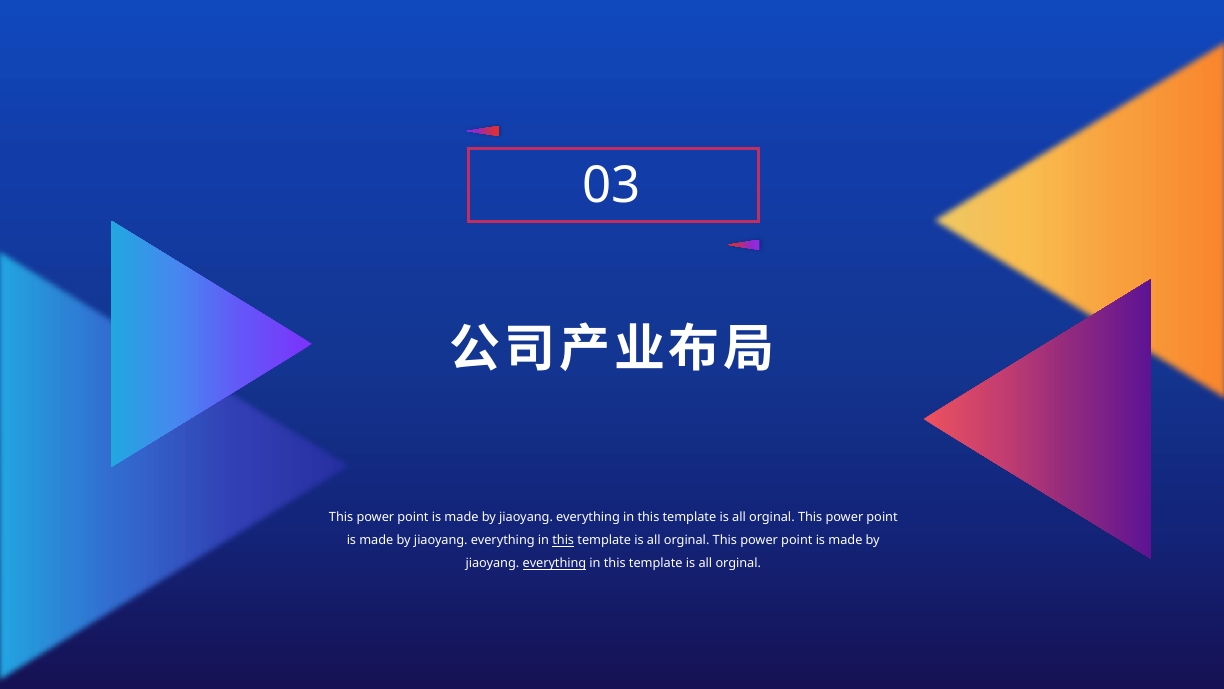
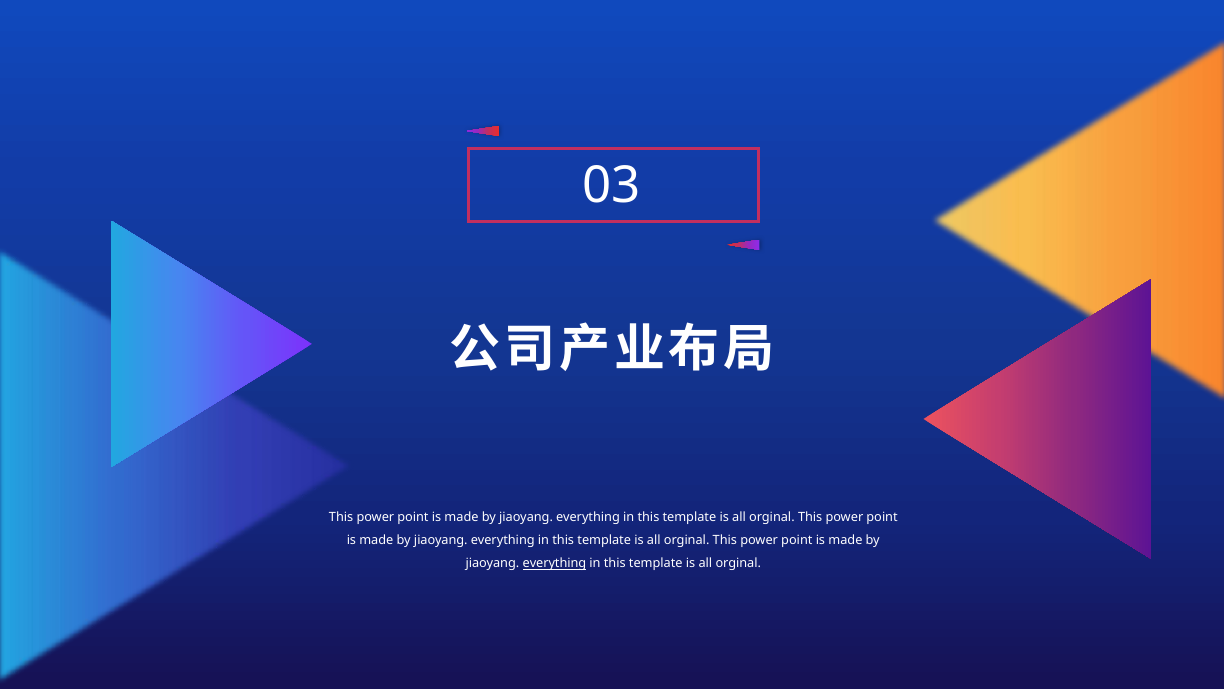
this underline: present -> none (563, 540)
